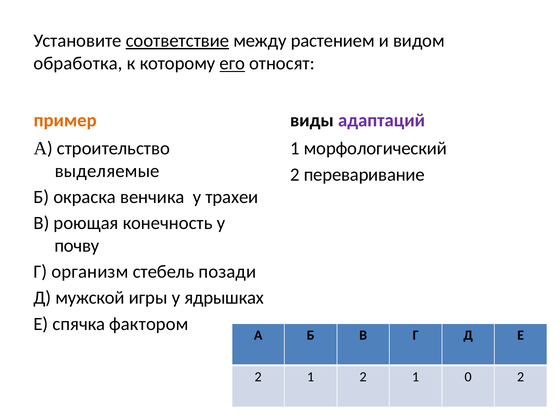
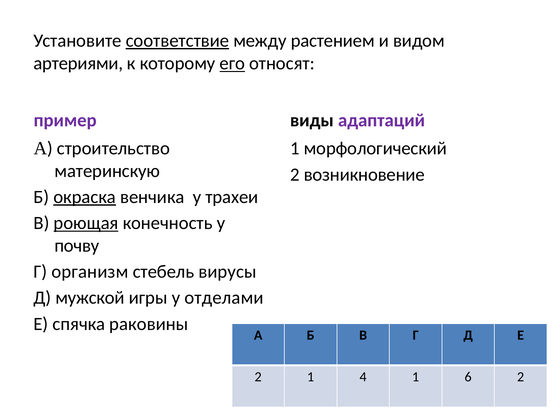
обработка: обработка -> артериями (78, 63)
пример colour: orange -> purple (65, 120)
выделяемые: выделяемые -> материнскую (107, 171)
переваривание: переваривание -> возникновение (364, 175)
окраска underline: none -> present (85, 197)
роющая underline: none -> present (86, 223)
позади: позади -> вирусы (227, 272)
ядрышках: ядрышках -> отделами (224, 298)
фактором: фактором -> раковины (149, 324)
1 2: 2 -> 4 (363, 377)
0: 0 -> 6 (468, 377)
